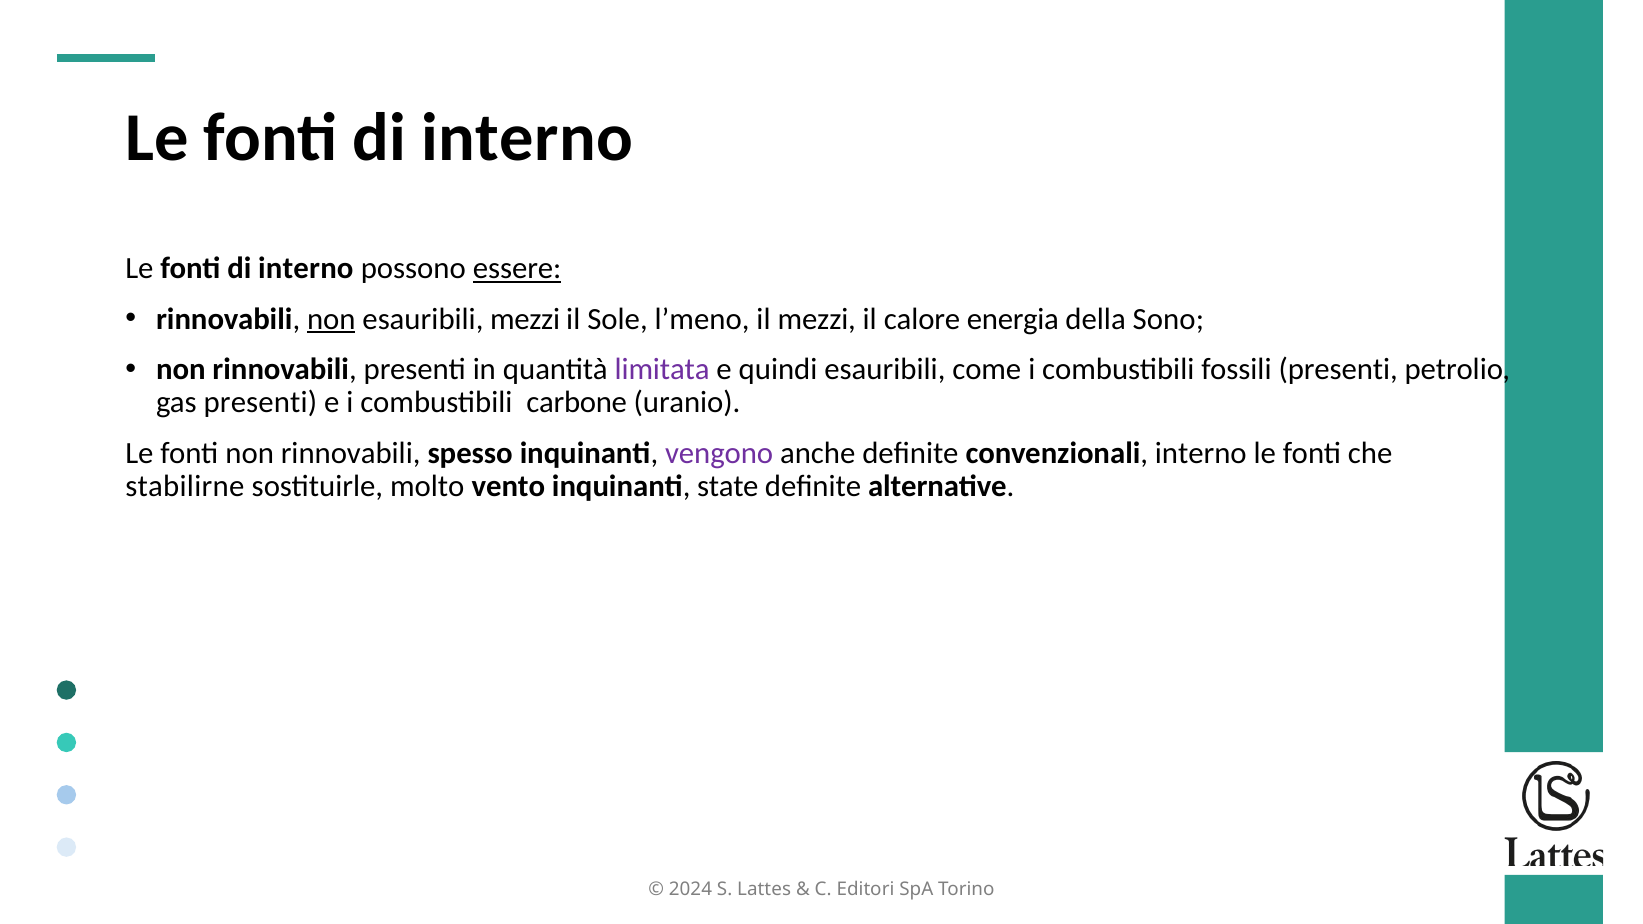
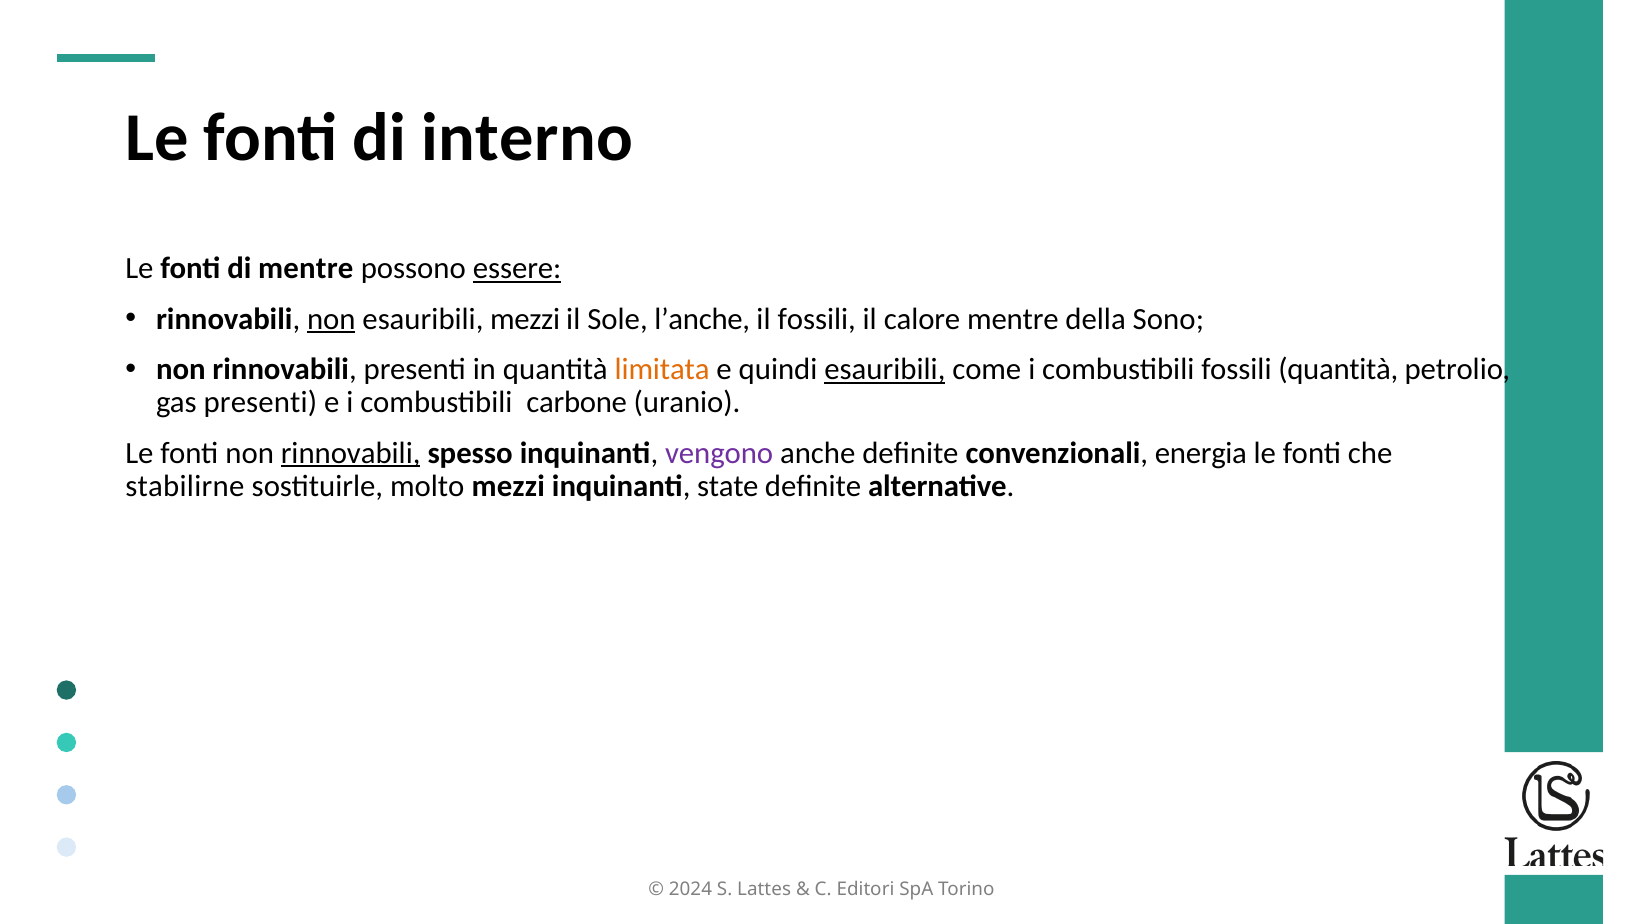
interno: interno -> mentre (306, 269)
l’meno: l’meno -> l’anche (702, 319)
il mezzi: mezzi -> fossili (817, 319)
calore energia: energia -> mentre (1013, 319)
limitata colour: purple -> orange (662, 369)
esauribili underline: none -> present (885, 369)
fossili presenti: presenti -> quantità (1338, 369)
rinnovabili underline: none -> present (351, 453)
convenzionali interno: interno -> energia (1201, 453)
molto vento: vento -> mezzi (508, 486)
